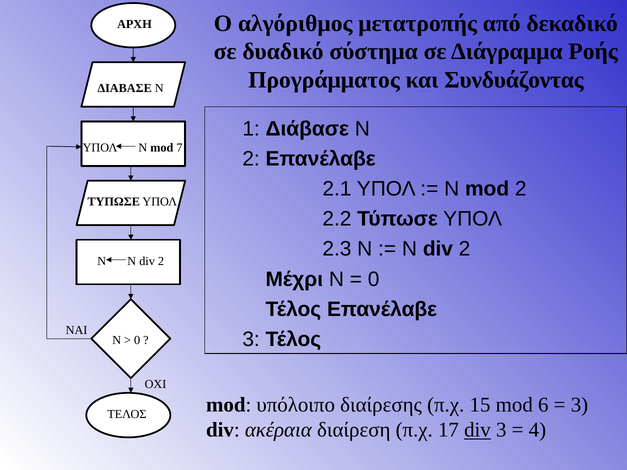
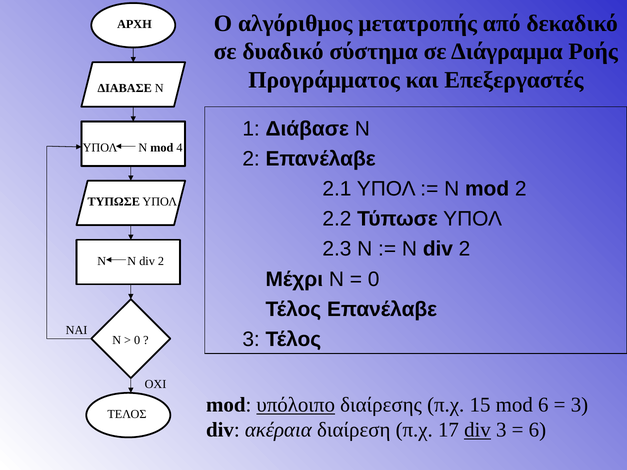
Συνδυάζοντας: Συνδυάζοντας -> Επεξεργαστές (514, 80)
7: 7 -> 4 (179, 148)
υπόλοιπο underline: none -> present (296, 405)
4: 4 -> 6 (537, 430)
